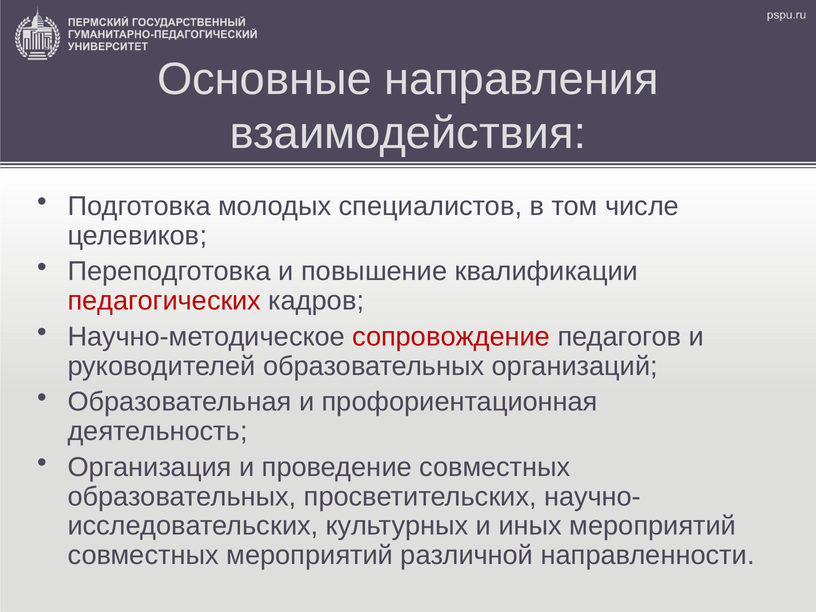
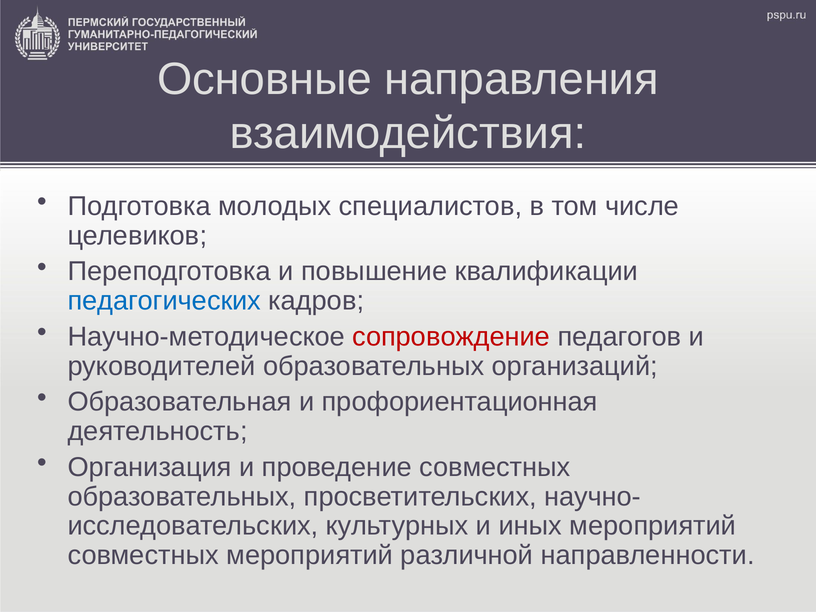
педагогических colour: red -> blue (164, 301)
